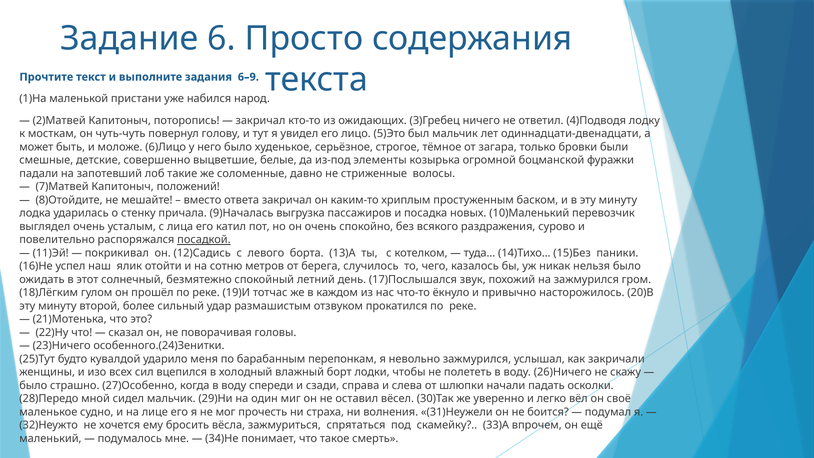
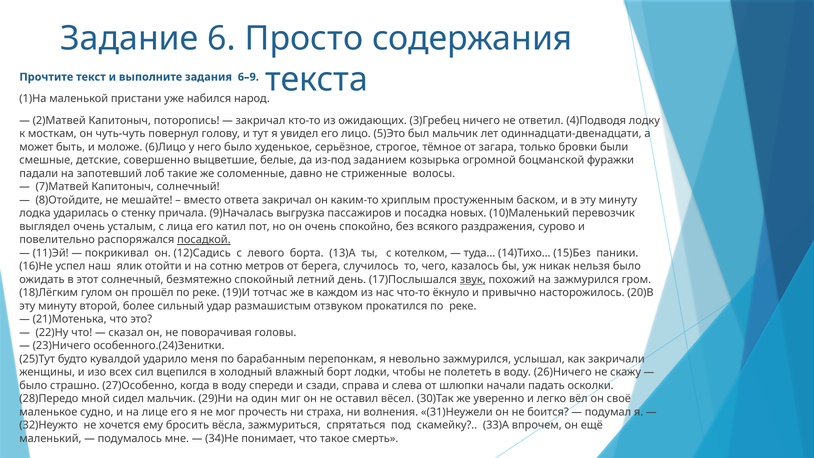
элементы: элементы -> заданием (380, 160)
Капитоныч положений: положений -> солнечный (188, 187)
звук underline: none -> present (473, 279)
